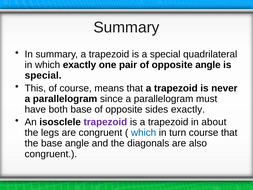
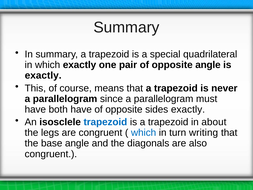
special: special -> exactly (43, 75)
both base: base -> have (81, 109)
trapezoid colour: purple -> blue (105, 122)
turn course: course -> writing (204, 133)
